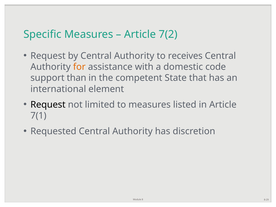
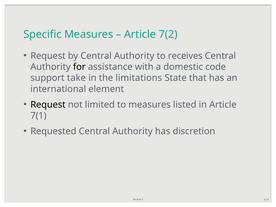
for colour: orange -> black (79, 67)
than: than -> take (76, 78)
competent: competent -> limitations (139, 78)
